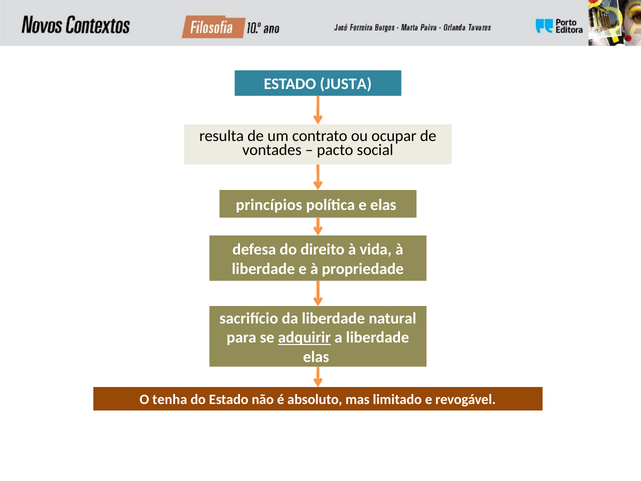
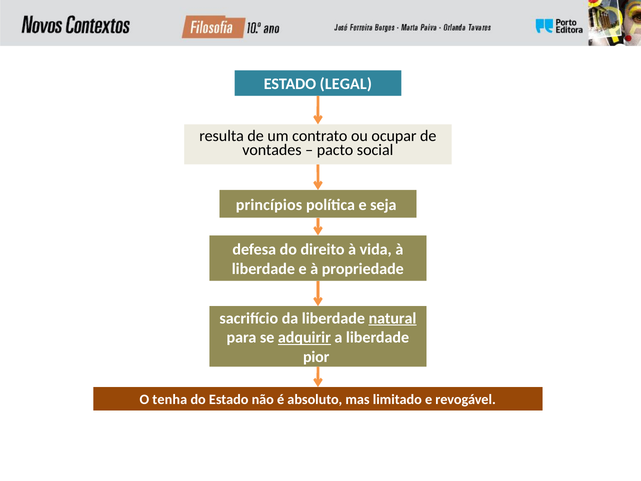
JUSTA: JUSTA -> LEGAL (346, 84)
e elas: elas -> seja (383, 205)
natural underline: none -> present (392, 318)
elas: elas -> pior (316, 357)
